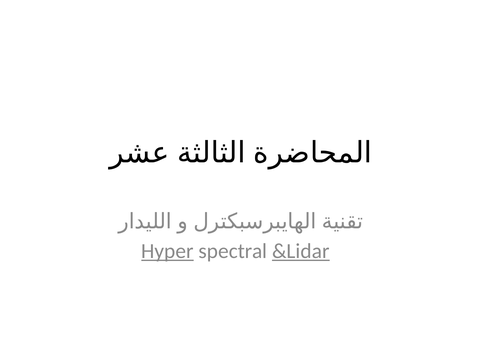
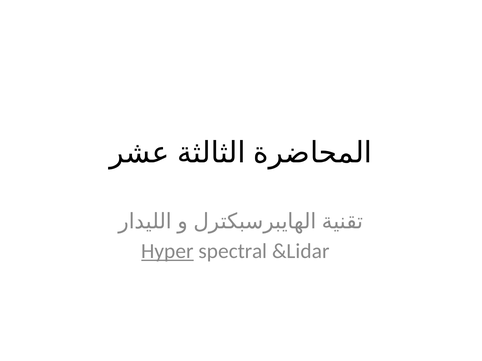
&Lidar underline: present -> none (301, 252)
